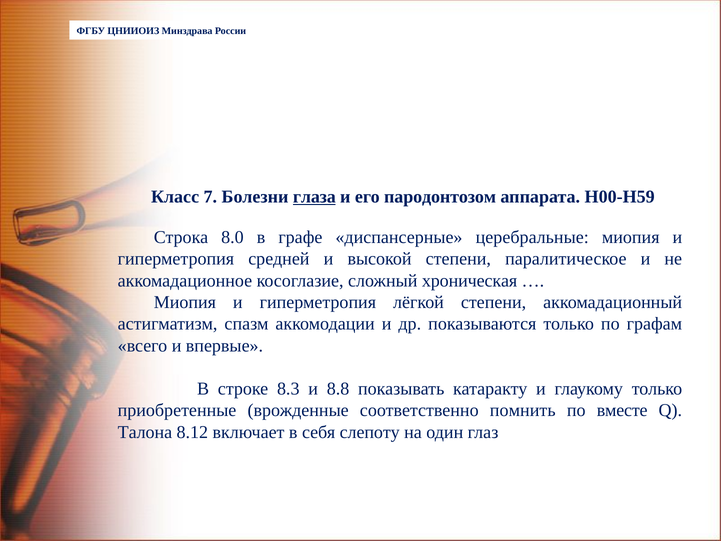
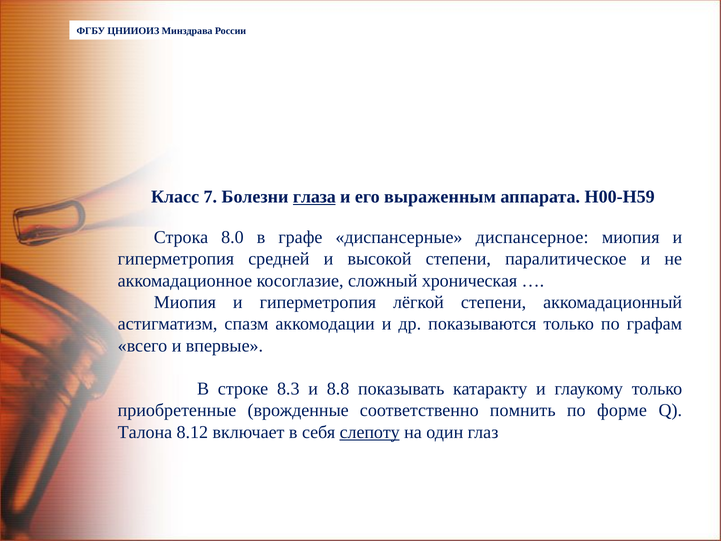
пародонтозом: пародонтозом -> выраженным (440, 196)
церебральные: церебральные -> диспансерное (532, 237)
вместе: вместе -> форме (622, 410)
слепоту underline: none -> present (370, 432)
